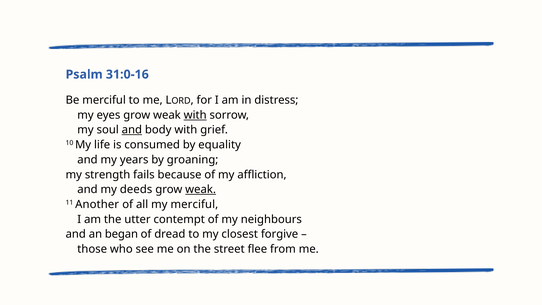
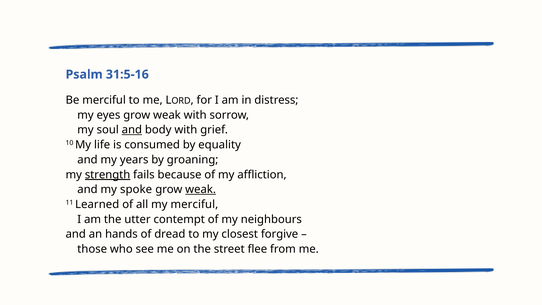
31:0-16: 31:0-16 -> 31:5-16 (127, 74)
with underline: present -> none (195, 115)
strength underline: none -> present (108, 175)
deeds: deeds -> spoke (136, 189)
Another: Another -> Learned (97, 204)
began: began -> hands (121, 234)
